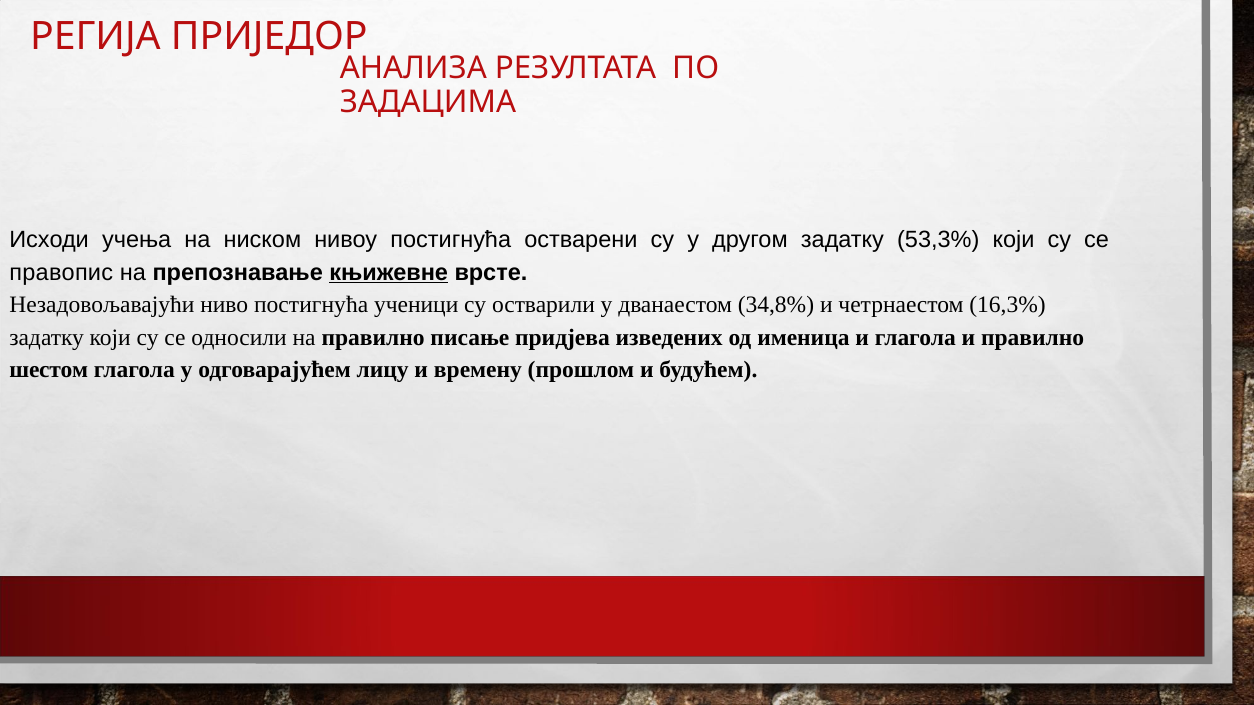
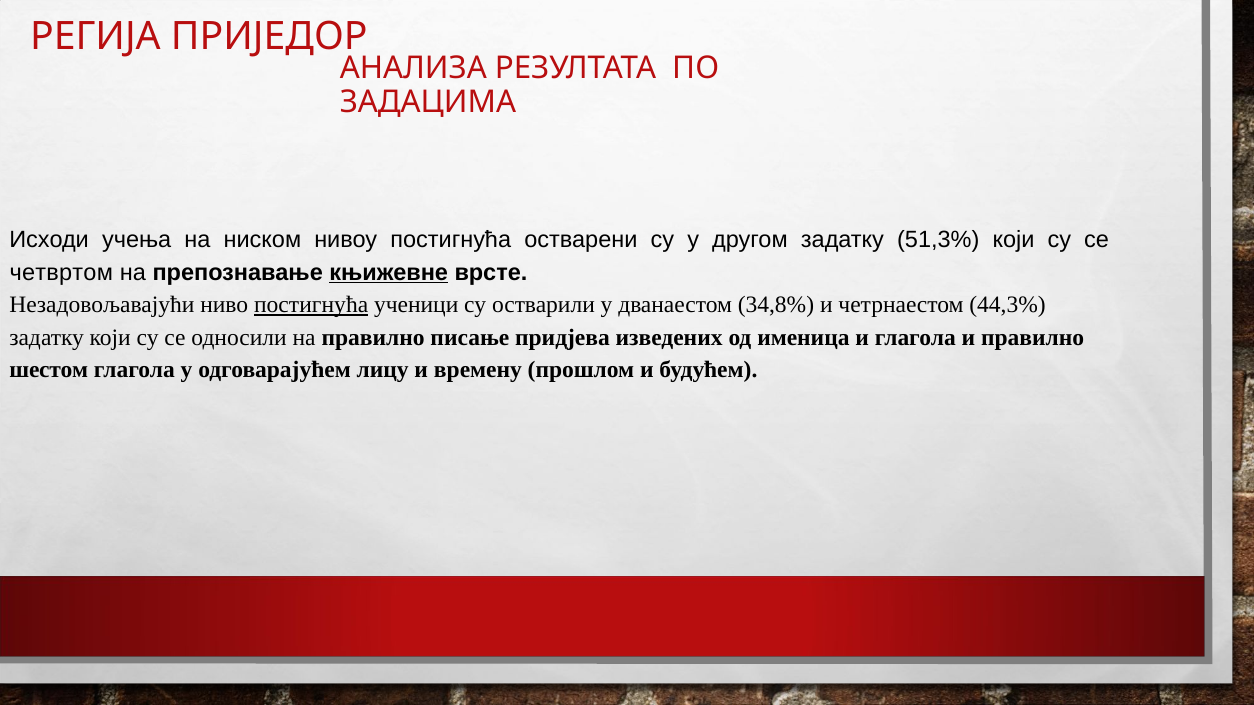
53,3%: 53,3% -> 51,3% (938, 240)
правопис: правопис -> четвртом (61, 273)
постигнућа underline: none -> present (311, 305)
16,3%: 16,3% -> 44,3% (1008, 305)
